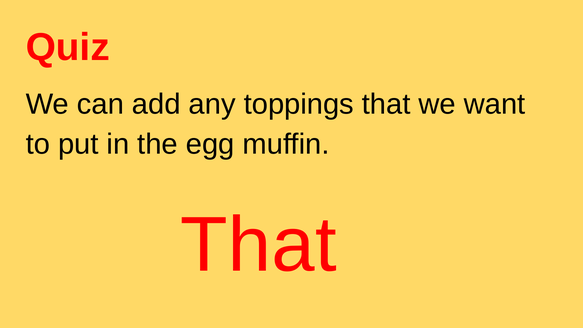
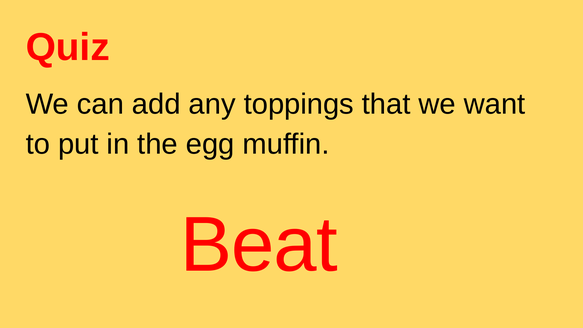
That: That -> Beat (259, 245)
